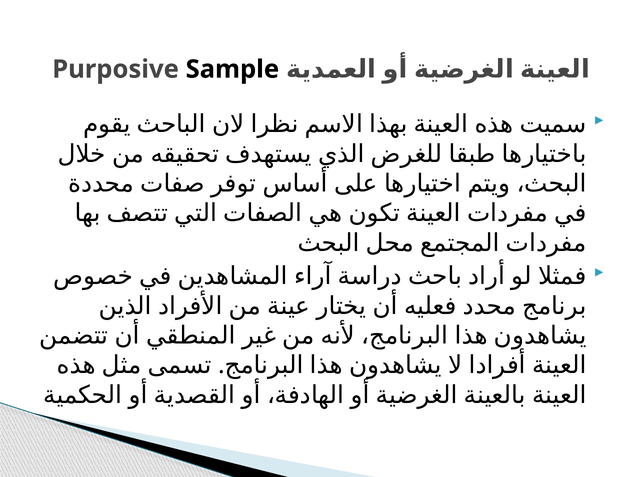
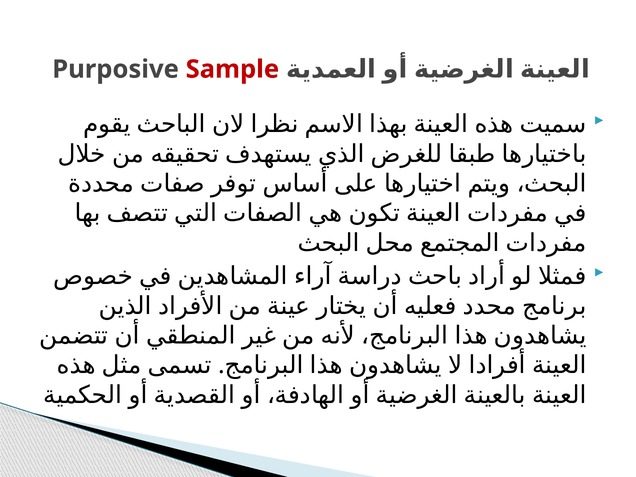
Sample colour: black -> red (232, 69)
